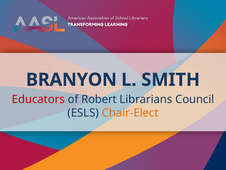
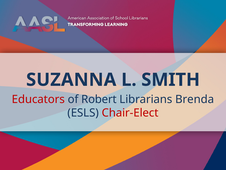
BRANYON: BRANYON -> SUZANNA (71, 80)
Council: Council -> Brenda (195, 99)
Chair-Elect colour: orange -> red (130, 113)
